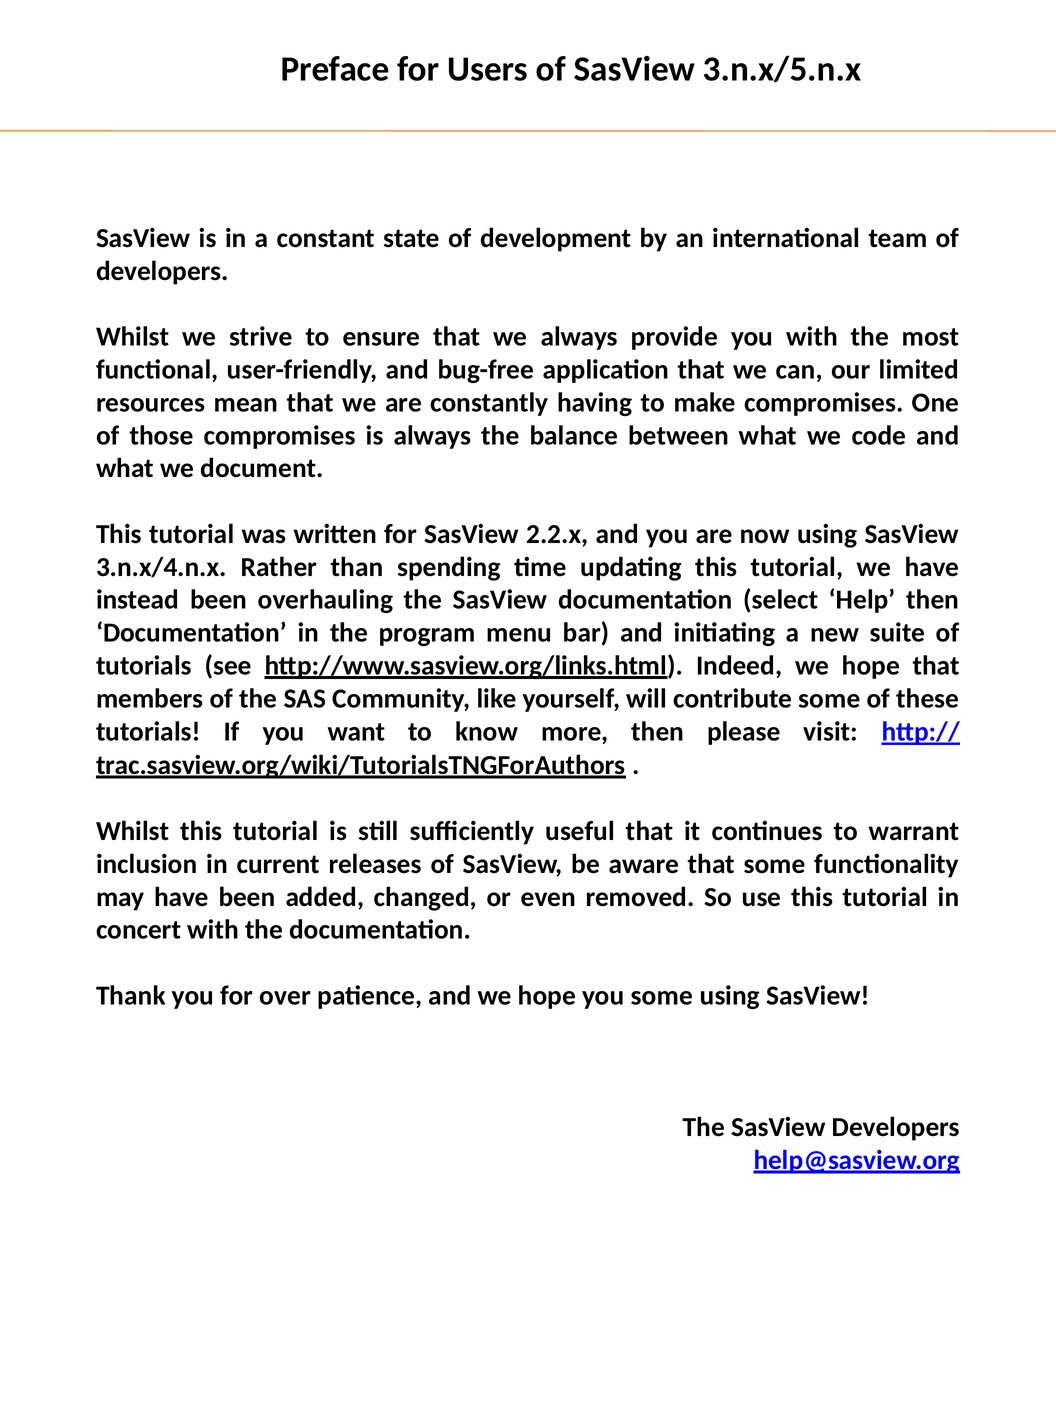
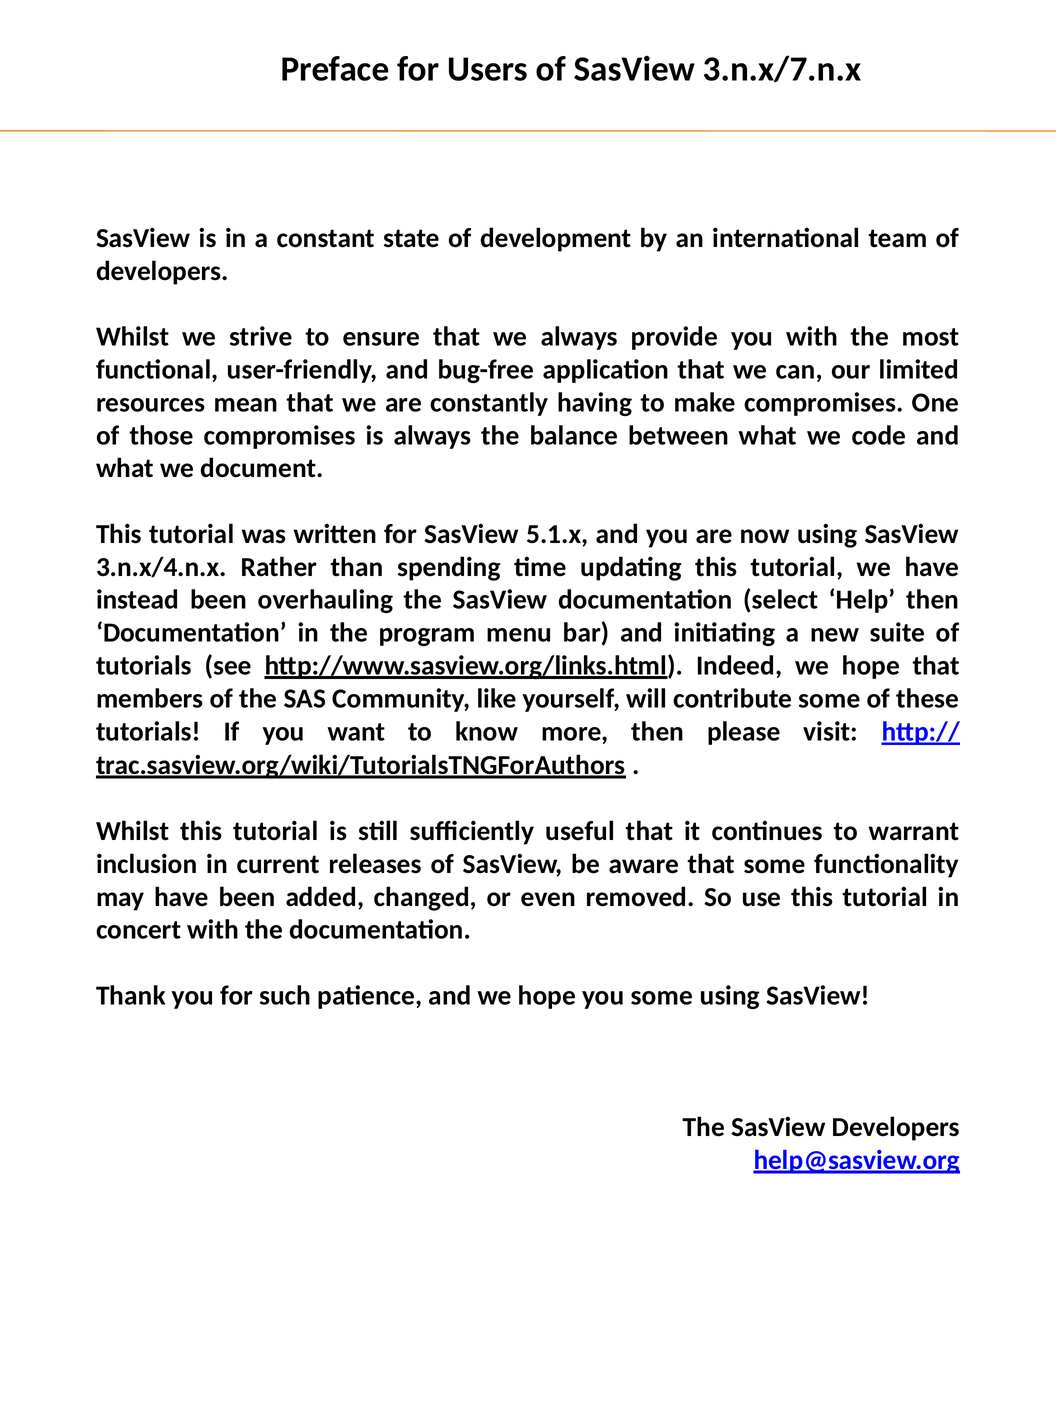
3.n.x/5.n.x: 3.n.x/5.n.x -> 3.n.x/7.n.x (782, 69)
2.2.x: 2.2.x -> 5.1.x (557, 534)
over: over -> such (285, 996)
